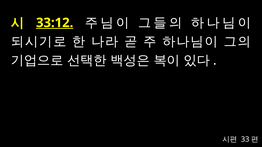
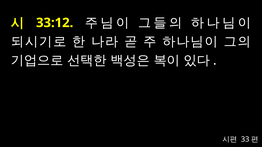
33:12 underline: present -> none (55, 23)
